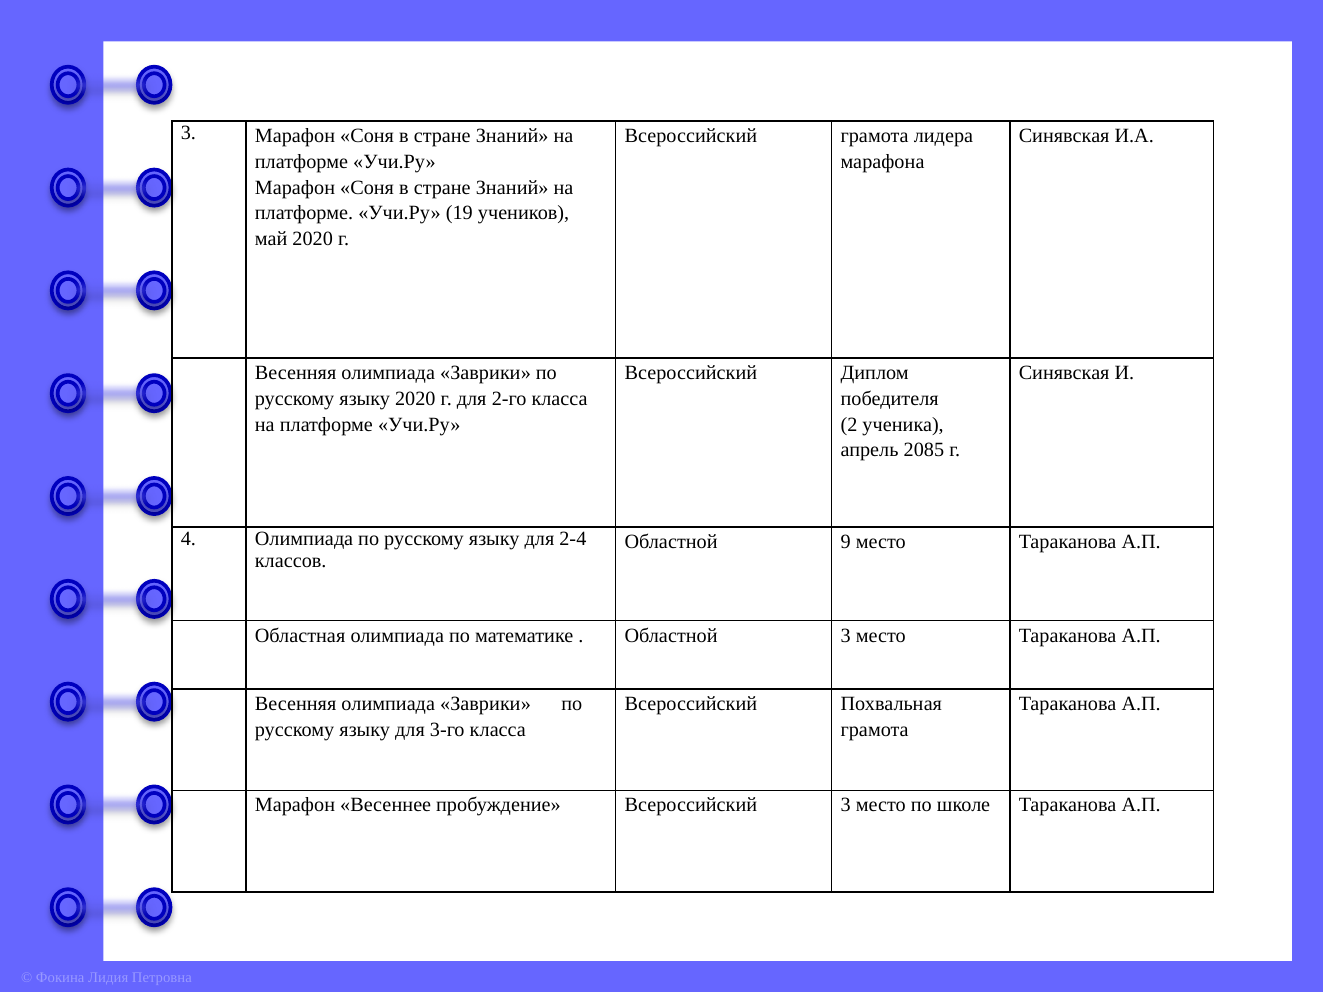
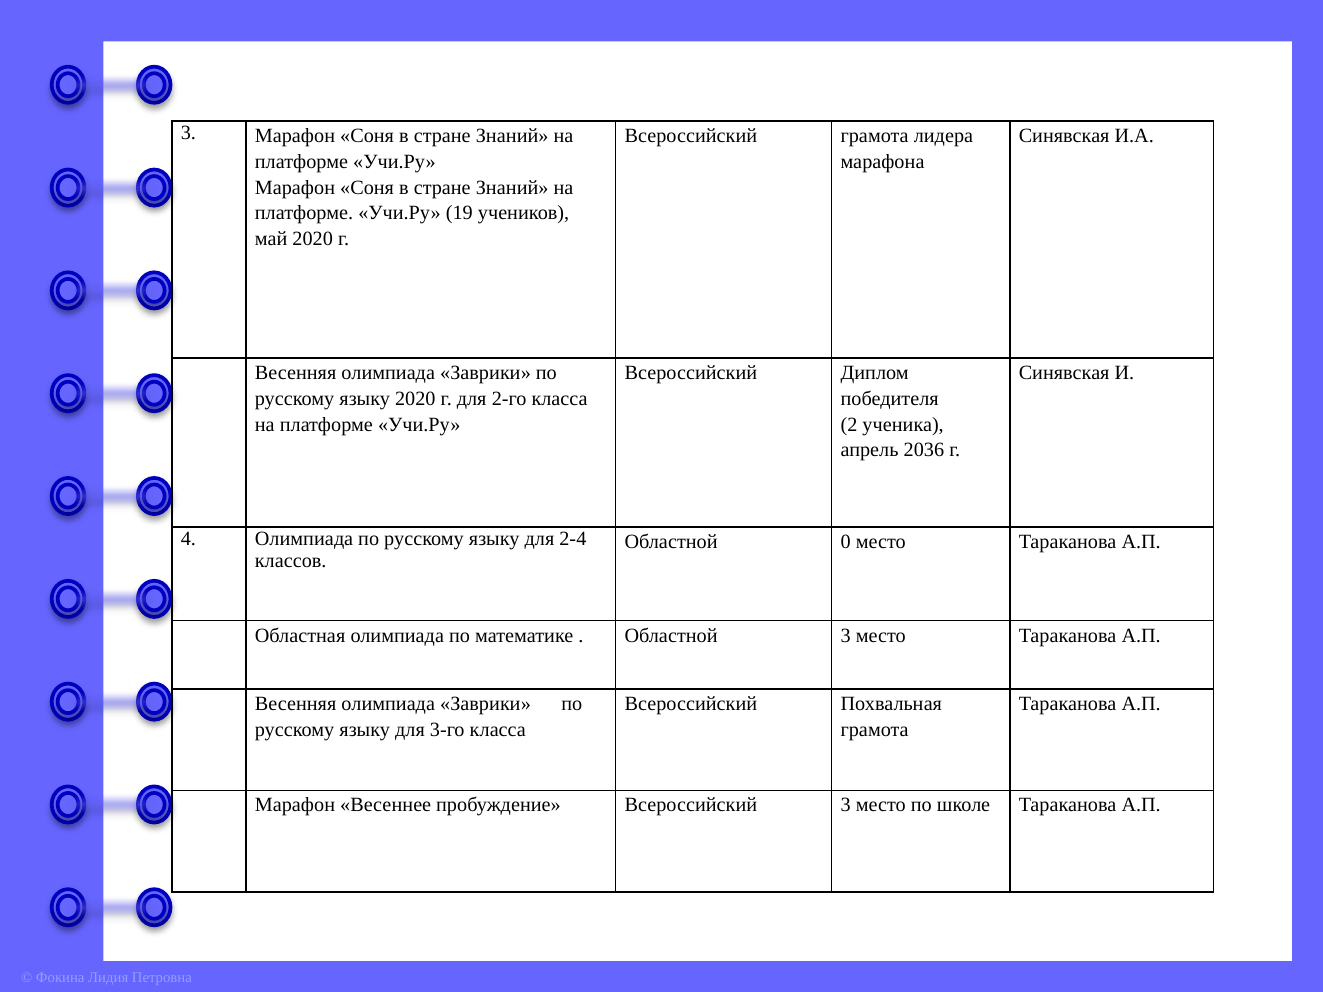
2085: 2085 -> 2036 (924, 450)
9: 9 -> 0 (846, 542)
